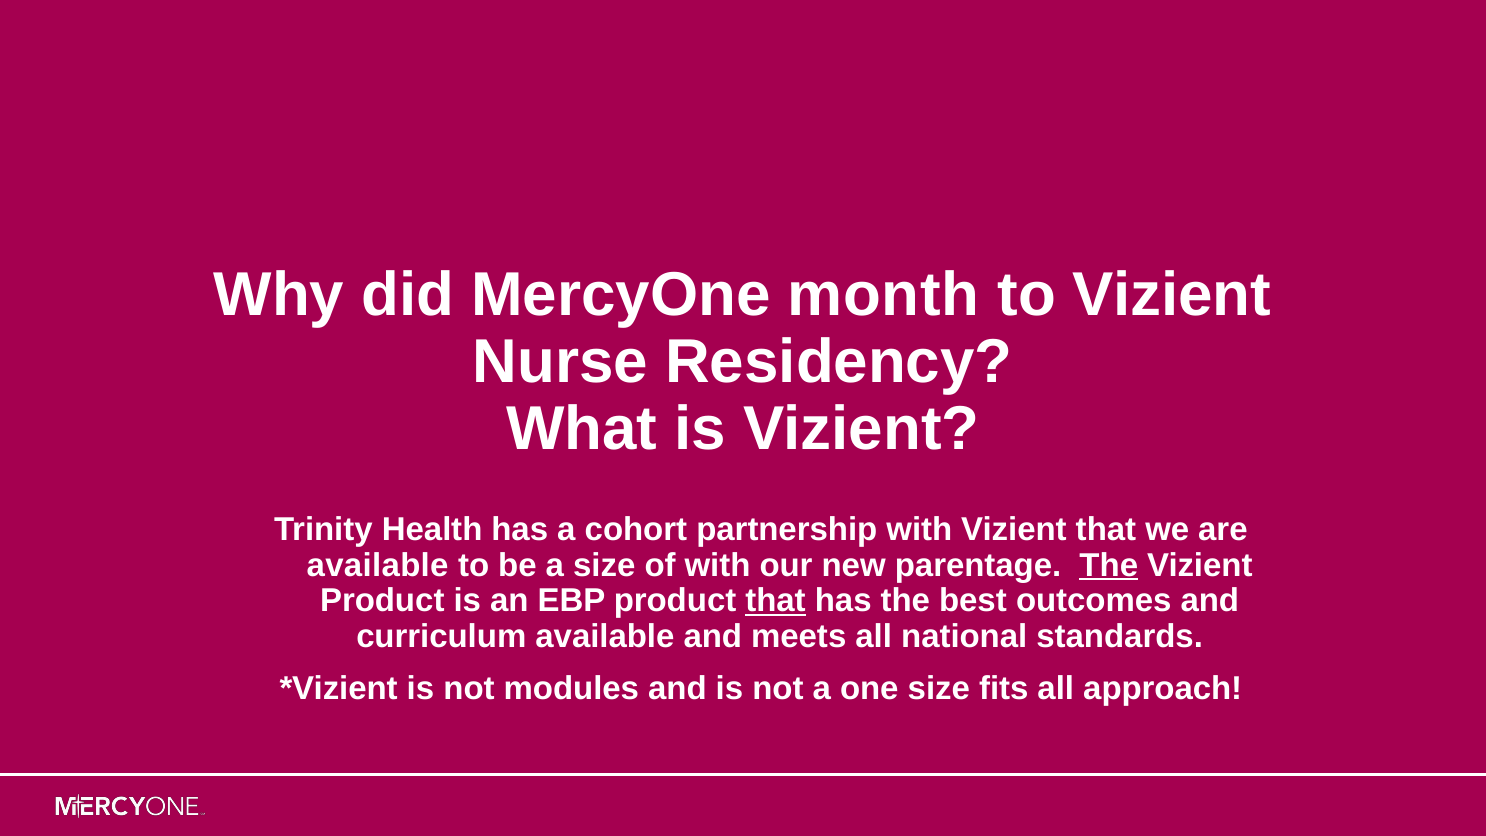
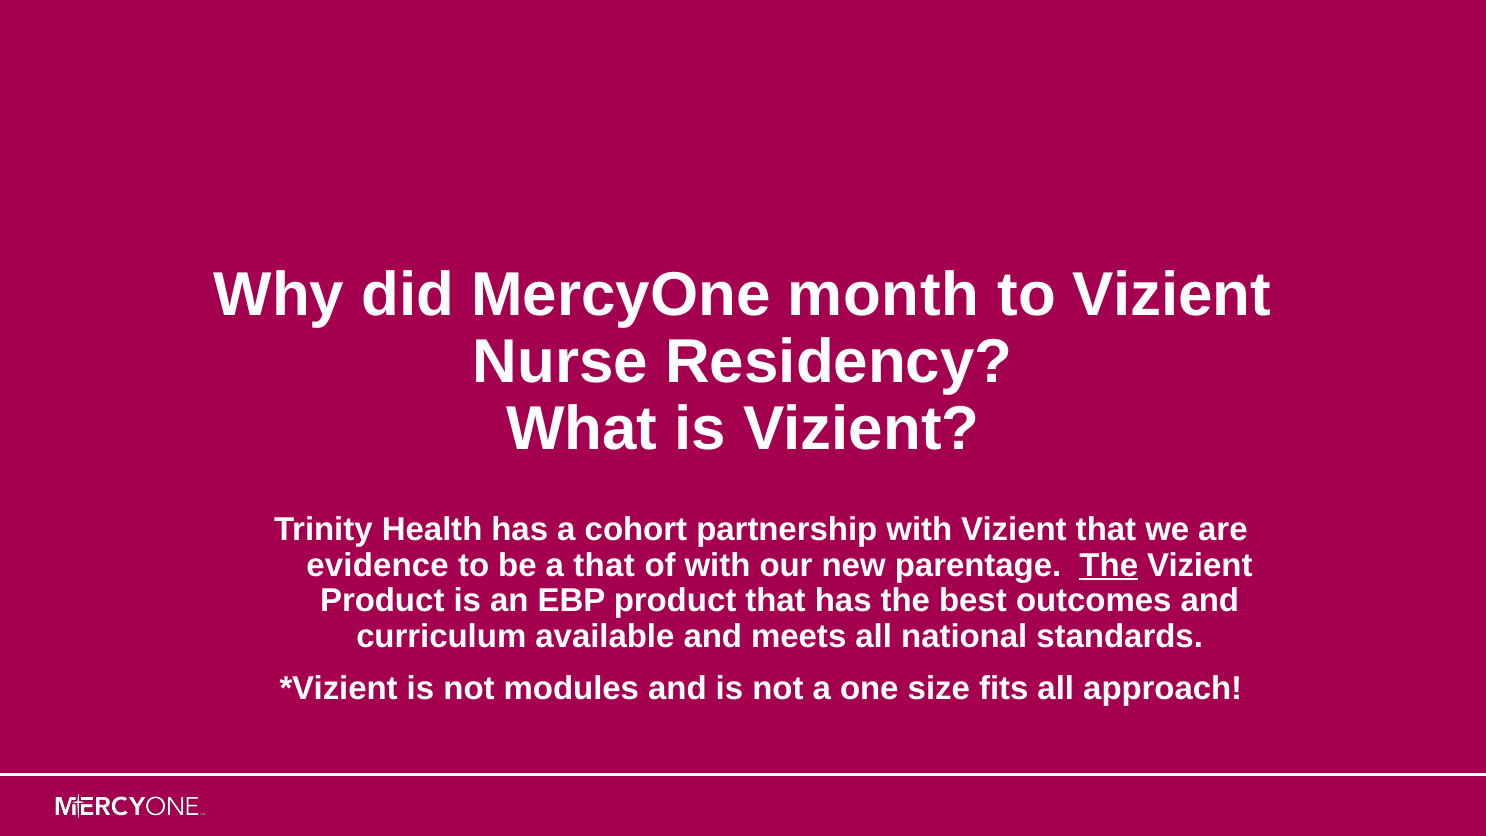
available: available -> evidence (378, 565)
a size: size -> that (604, 565)
that underline: present -> none (776, 601)
